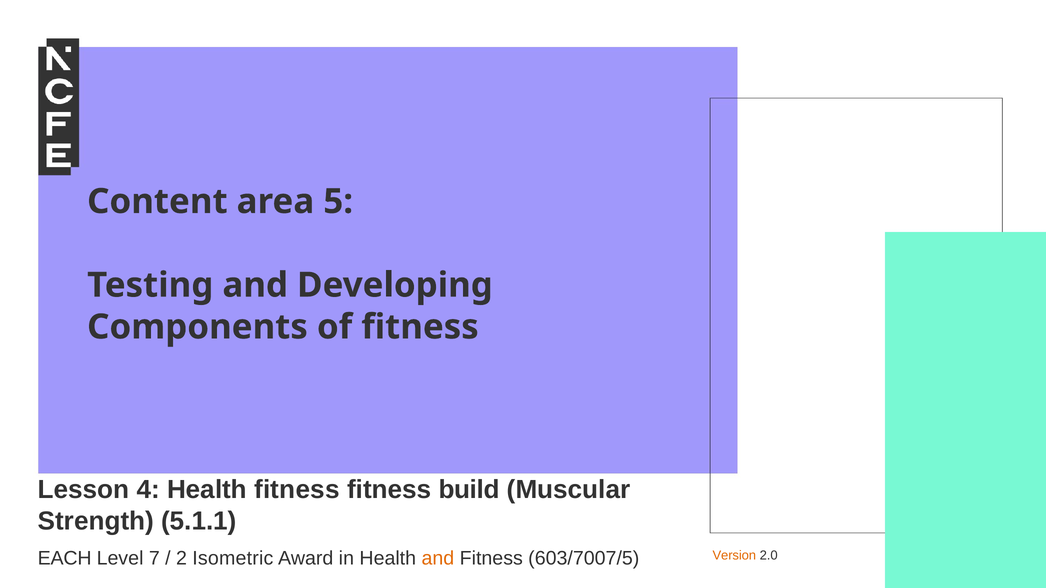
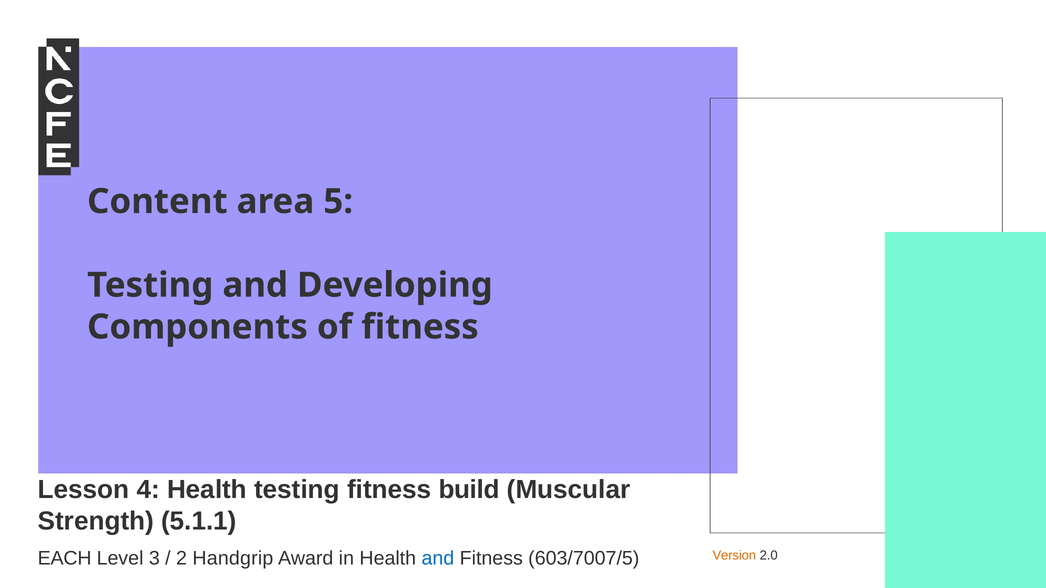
Health fitness: fitness -> testing (297, 490)
7: 7 -> 3 (154, 559)
Isometric: Isometric -> Handgrip (233, 559)
and colour: orange -> blue (438, 559)
